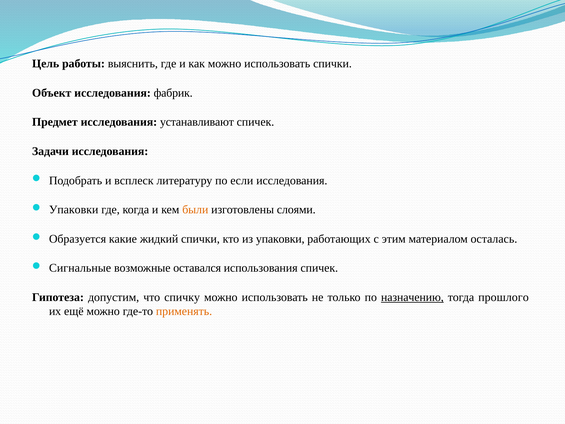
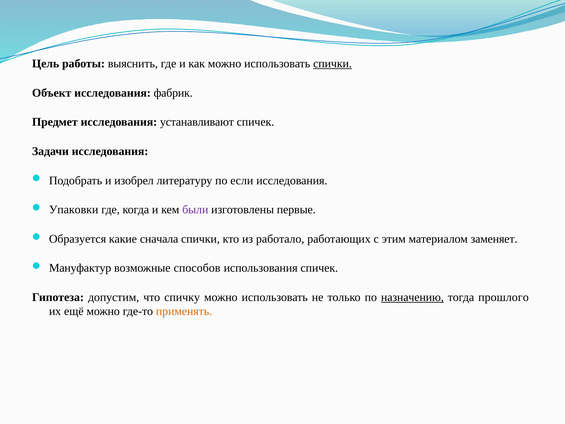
спички underline: none -> present (333, 64)
всплеск: всплеск -> изобрел (134, 180)
были colour: orange -> purple (195, 210)
слоями: слоями -> первые (296, 210)
жидкий: жидкий -> сначала (159, 239)
из упаковки: упаковки -> работало (280, 239)
осталась: осталась -> заменяет (494, 239)
Сигнальные: Сигнальные -> Мануфактур (80, 268)
оставался: оставался -> способов (197, 268)
